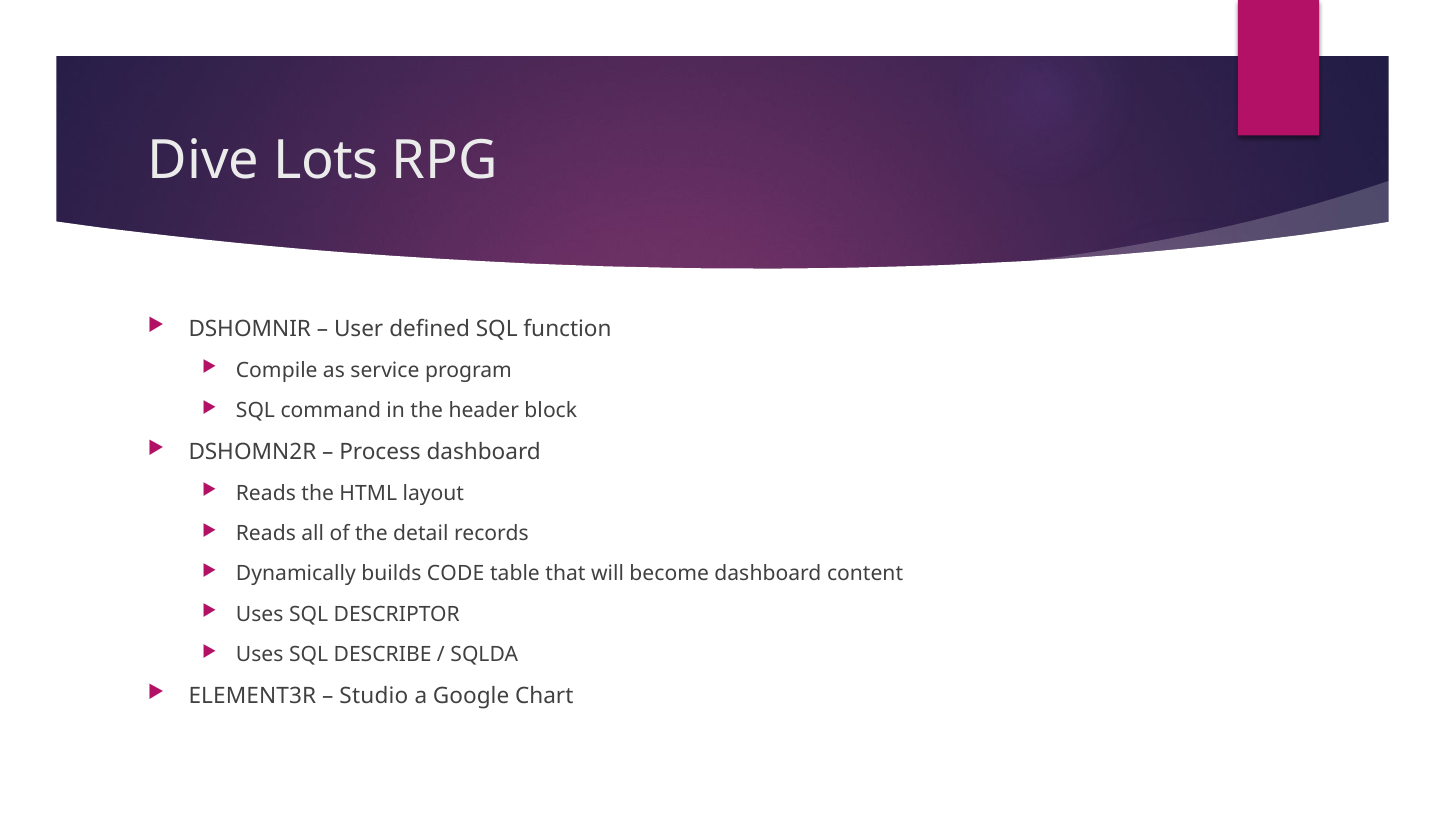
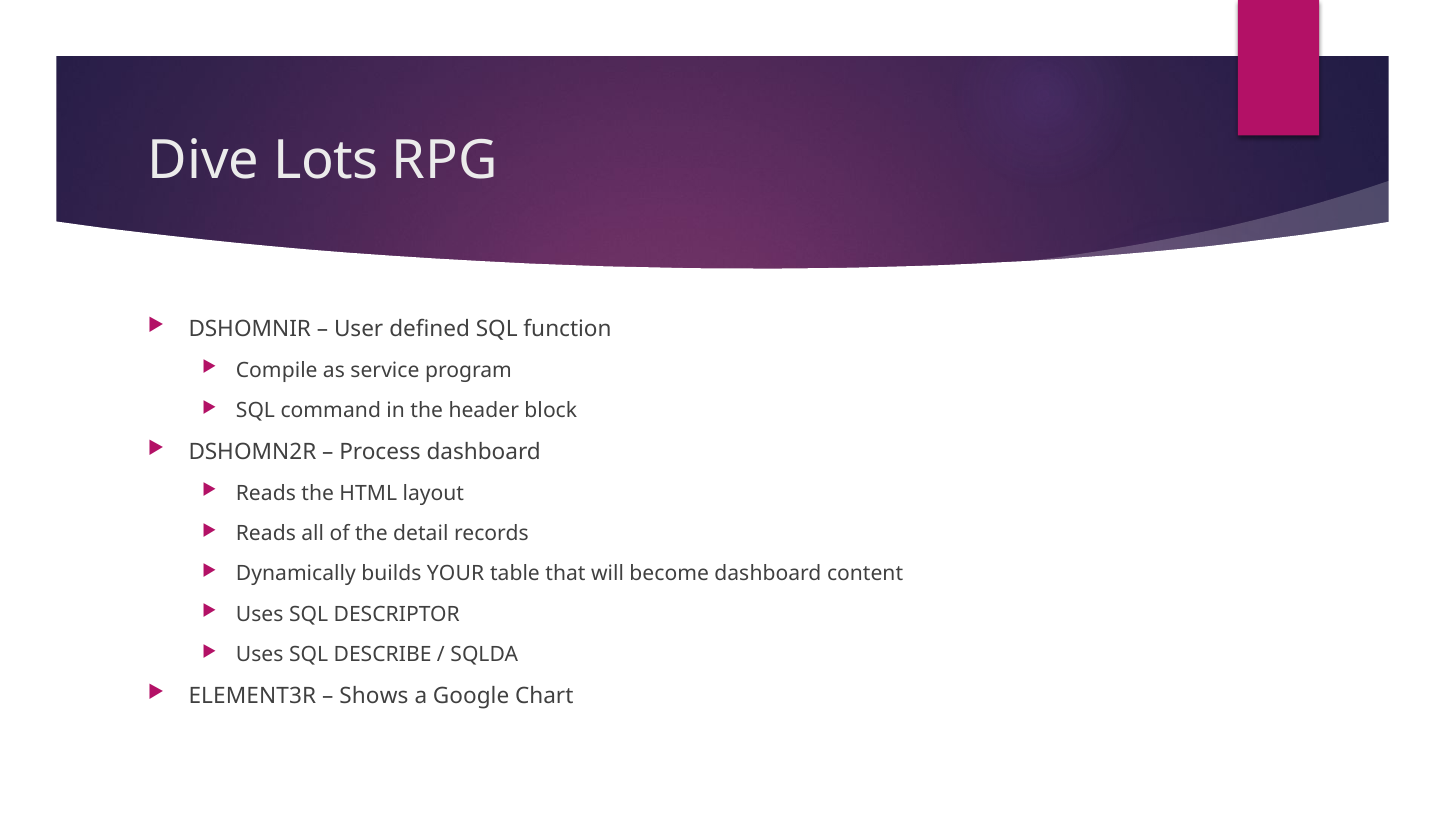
CODE: CODE -> YOUR (456, 574)
Studio: Studio -> Shows (374, 696)
